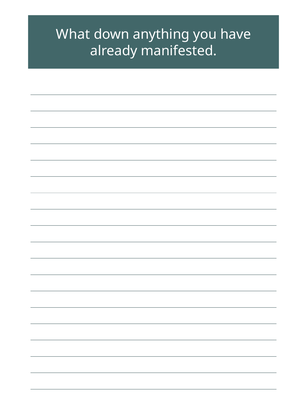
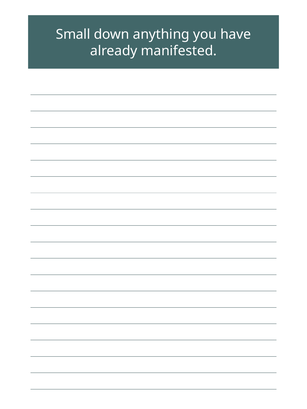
What: What -> Small (73, 35)
